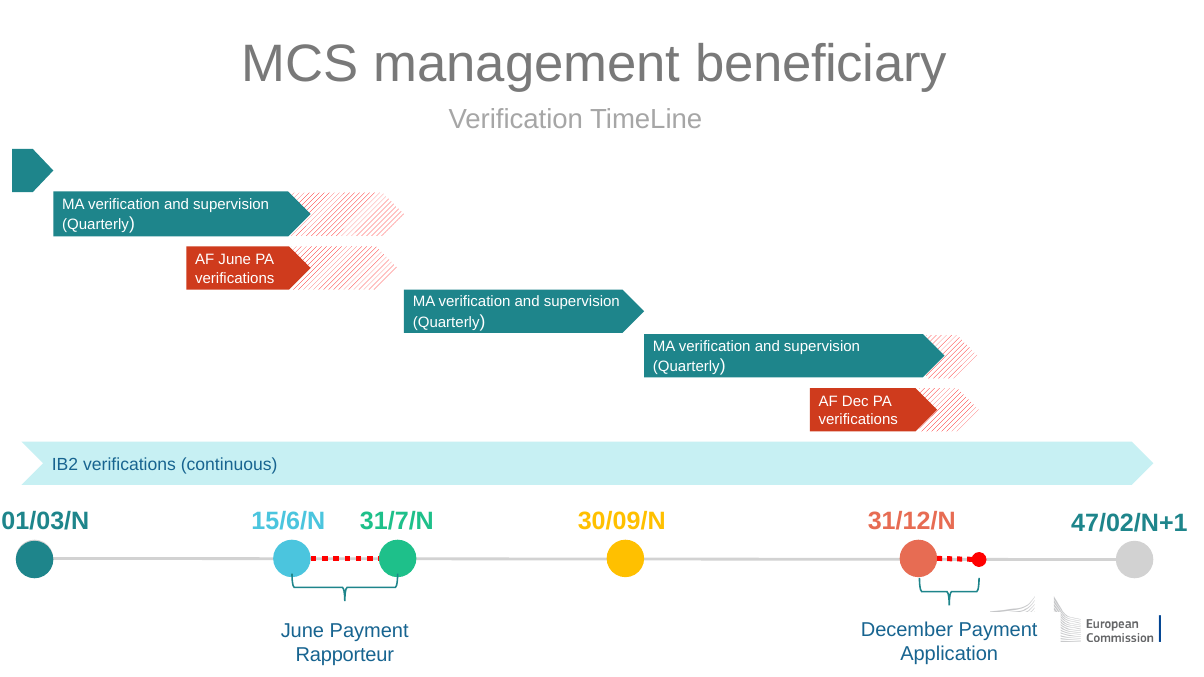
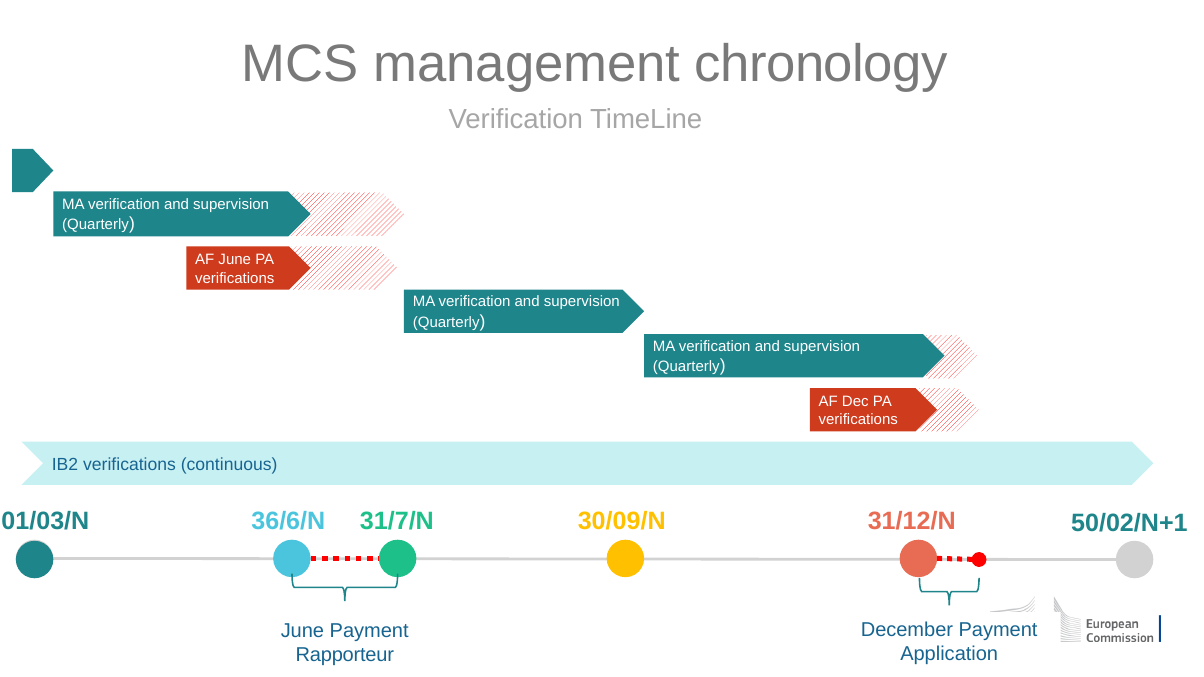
beneficiary: beneficiary -> chronology (821, 64)
15/6/N: 15/6/N -> 36/6/N (288, 522)
47/02/N+1: 47/02/N+1 -> 50/02/N+1 (1129, 523)
